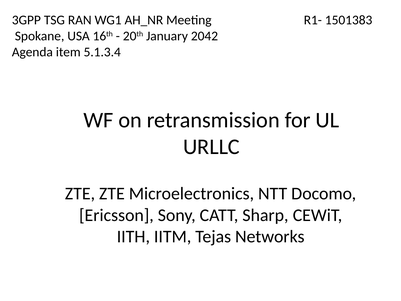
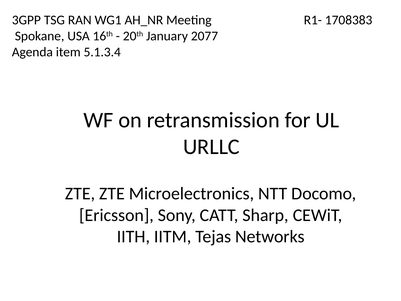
1501383: 1501383 -> 1708383 (349, 20)
2042: 2042 -> 2077 (204, 36)
